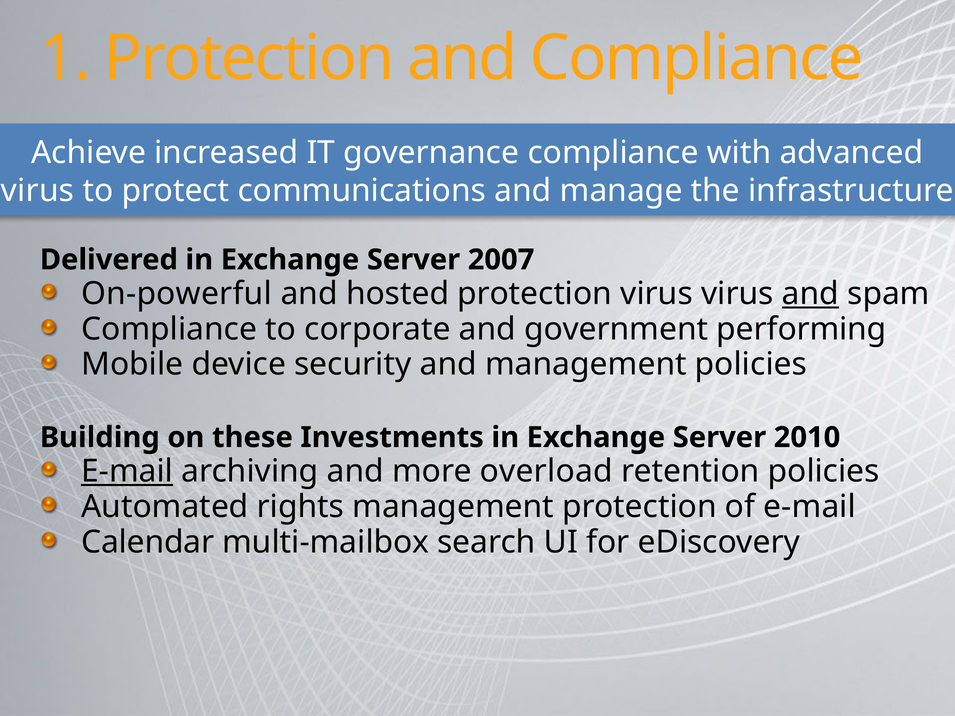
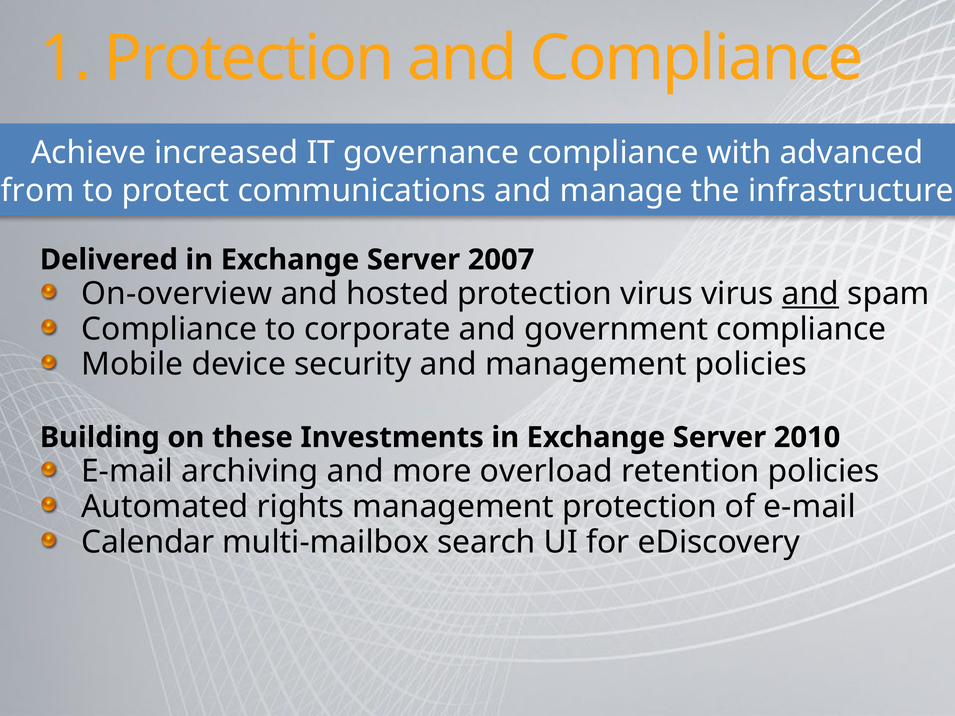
virus: virus -> from (38, 191)
On-powerful: On-powerful -> On-overview (177, 294)
government performing: performing -> compliance (801, 329)
E-mail underline: present -> none (127, 472)
